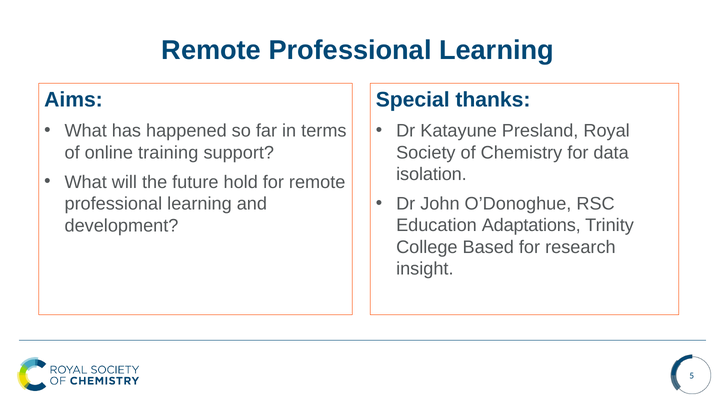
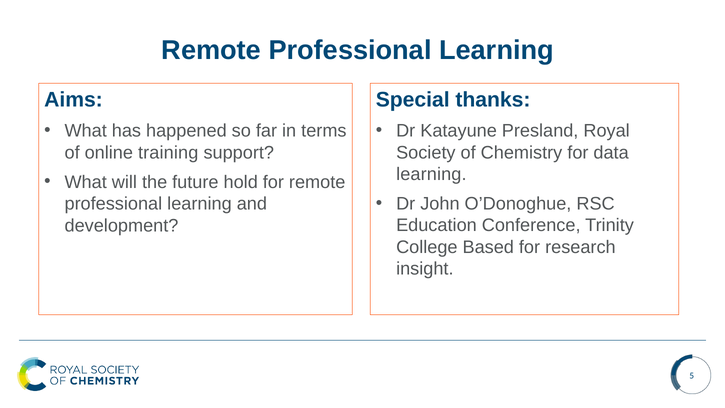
isolation: isolation -> learning (431, 174)
Adaptations: Adaptations -> Conference (531, 225)
